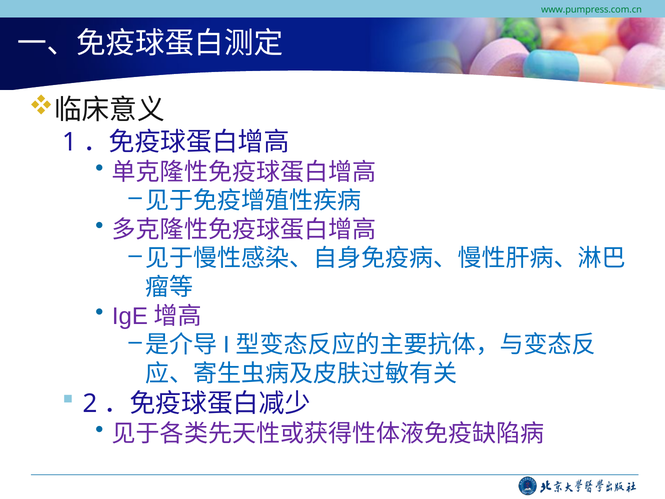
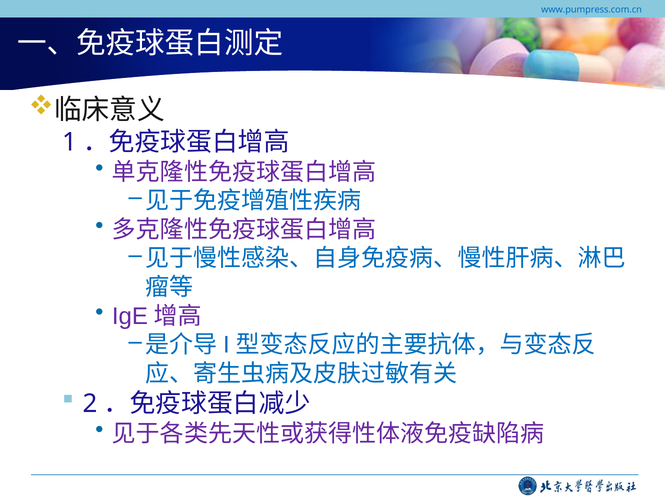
www.pumpress.com.cn colour: green -> blue (592, 10)
